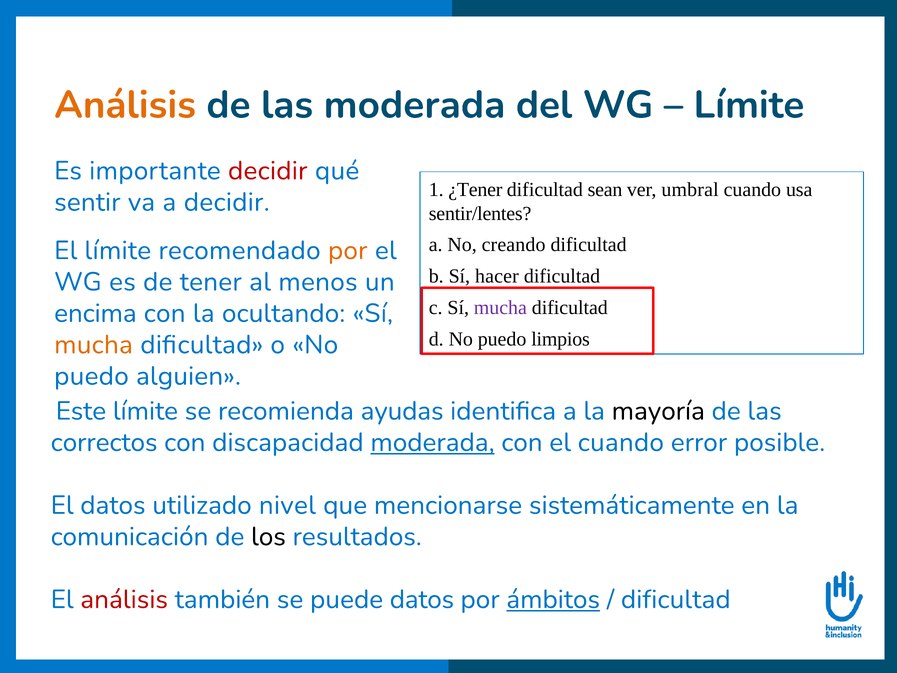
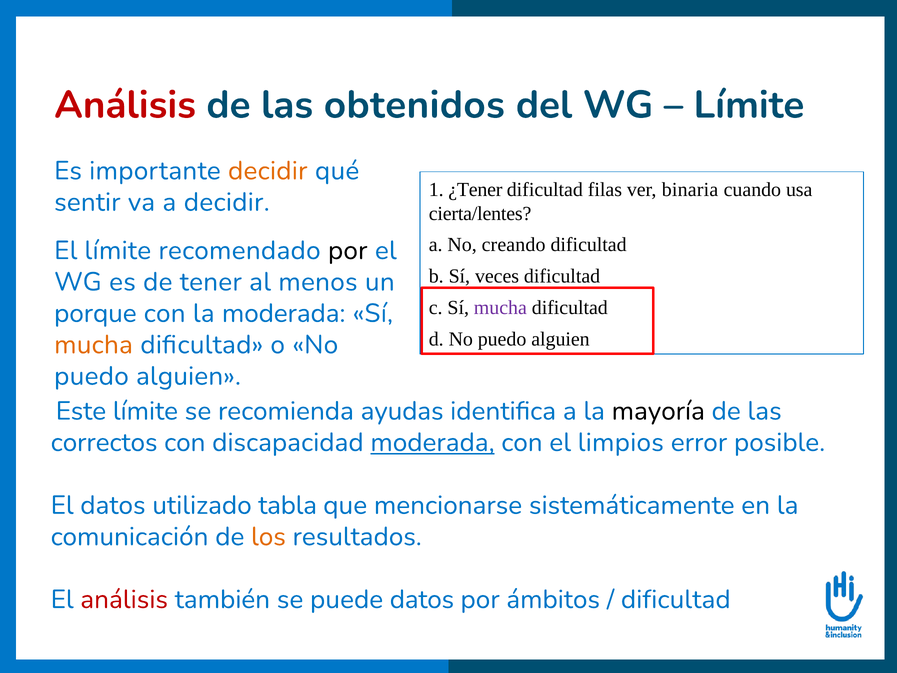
Análisis colour: orange -> red (125, 105)
las moderada: moderada -> obtenidos (414, 105)
decidir colour: red -> orange (268, 171)
sean: sean -> filas (605, 189)
umbral: umbral -> binaria (690, 189)
sentir/lentes: sentir/lentes -> cierta/lentes (480, 213)
por colour: orange -> black (348, 250)
hacer: hacer -> veces (497, 276)
encima: encima -> porque (95, 313)
la ocultando: ocultando -> moderada (284, 313)
d No puedo limpios: limpios -> alguien (560, 339)
el cuando: cuando -> limpios (621, 442)
nivel: nivel -> tabla (288, 505)
los colour: black -> orange (268, 536)
ámbitos underline: present -> none (553, 599)
